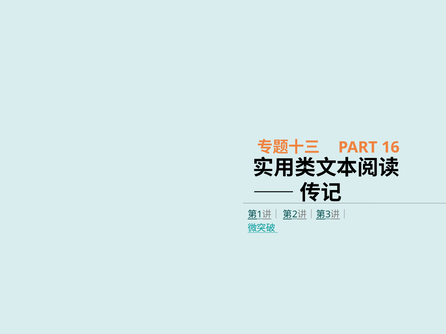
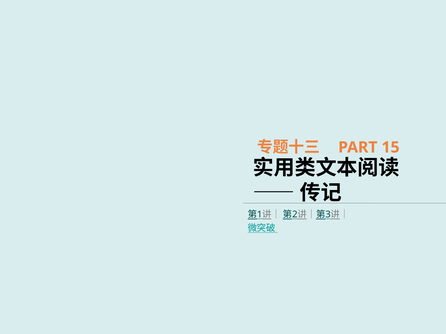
16: 16 -> 15 (391, 148)
